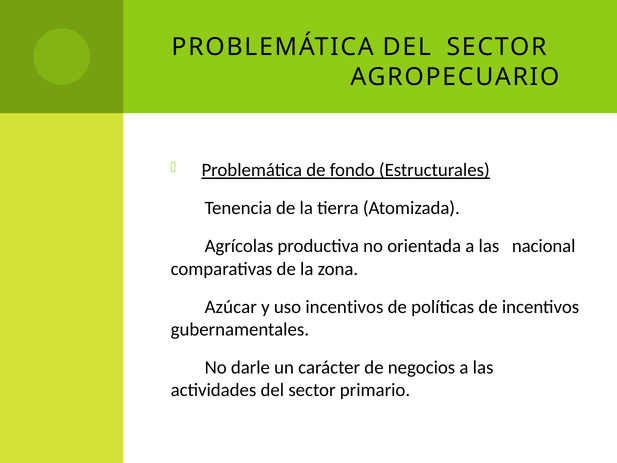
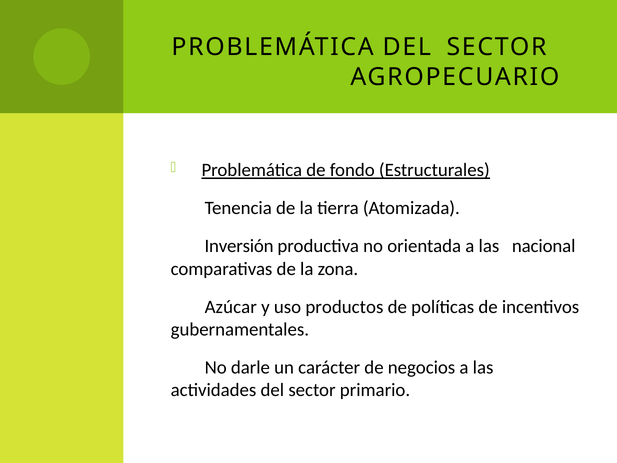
Agrícolas: Agrícolas -> Inversión (239, 246)
uso incentivos: incentivos -> productos (344, 307)
